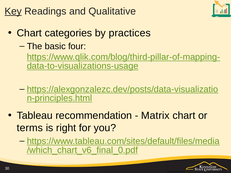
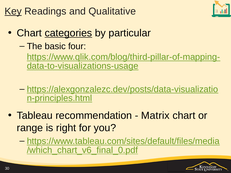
categories underline: none -> present (68, 33)
practices: practices -> particular (130, 33)
terms: terms -> range (30, 128)
